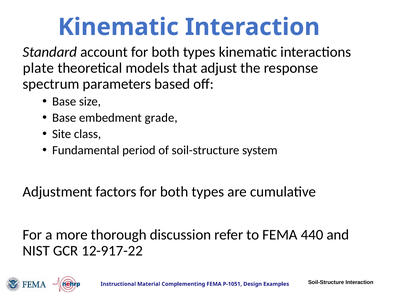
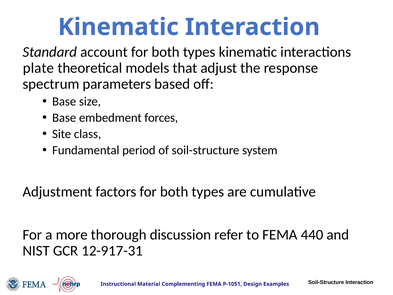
grade: grade -> forces (161, 118)
12-917-22: 12-917-22 -> 12-917-31 (112, 250)
